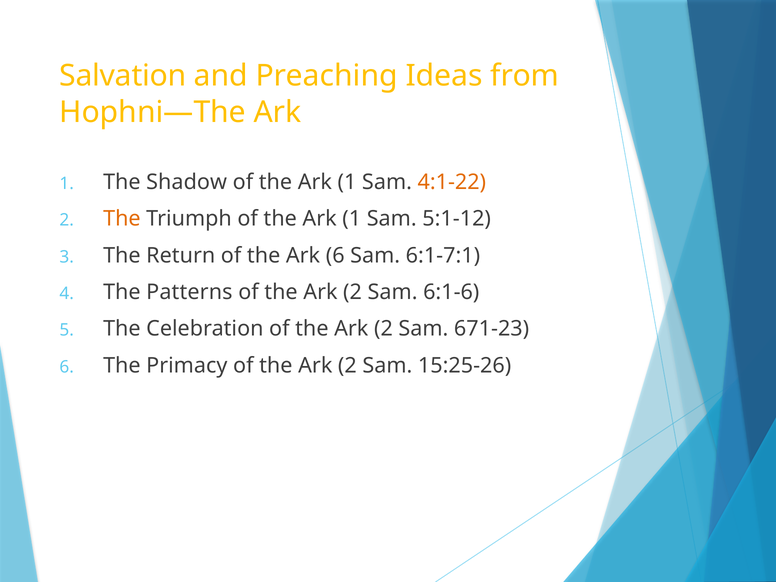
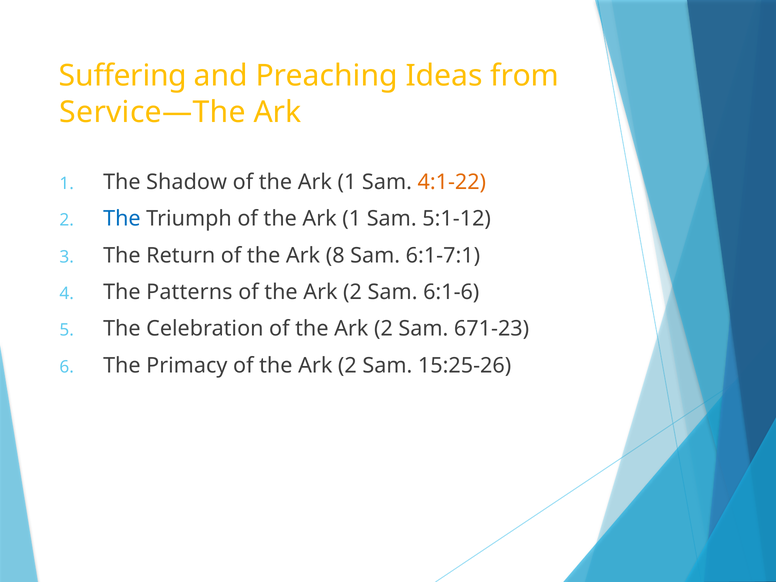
Salvation: Salvation -> Suffering (123, 76)
Hophni—The: Hophni—The -> Service—The (153, 112)
The colour: orange -> blue (122, 219)
Ark 6: 6 -> 8 (335, 255)
